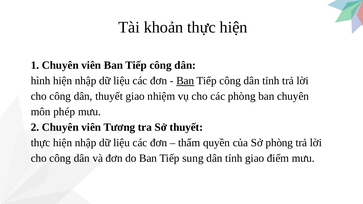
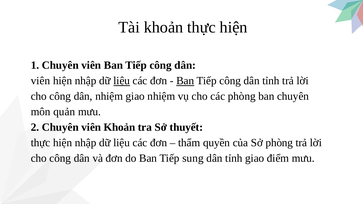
hình: hình -> viên (40, 81)
liệu underline: none -> present (122, 81)
dân thuyết: thuyết -> nhiệm (109, 96)
phép: phép -> quản (64, 112)
viên Tương: Tương -> Khoản (119, 127)
